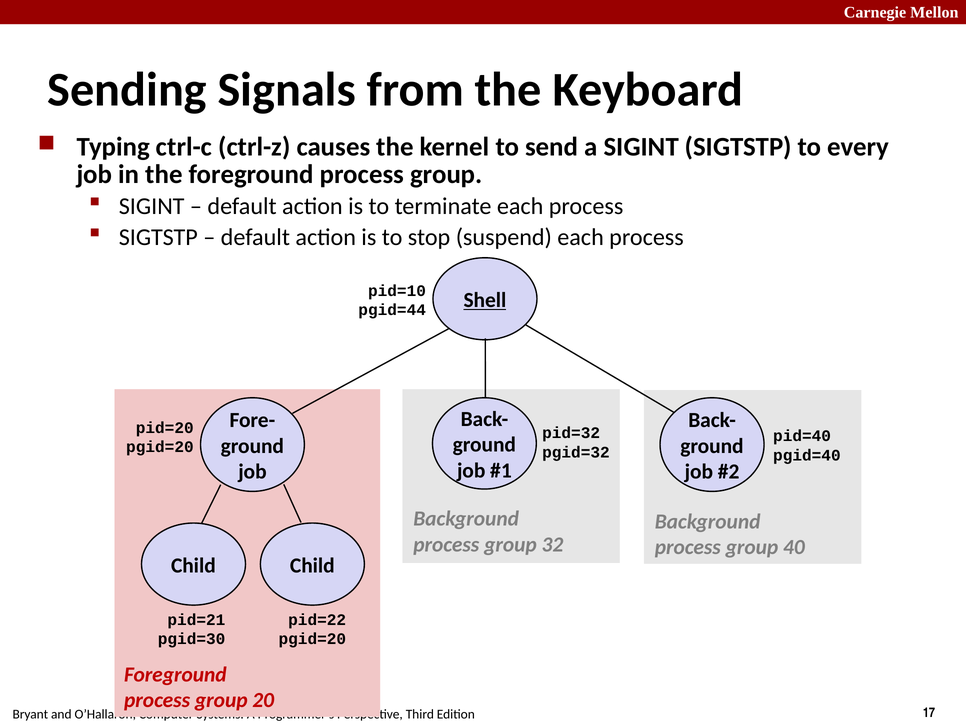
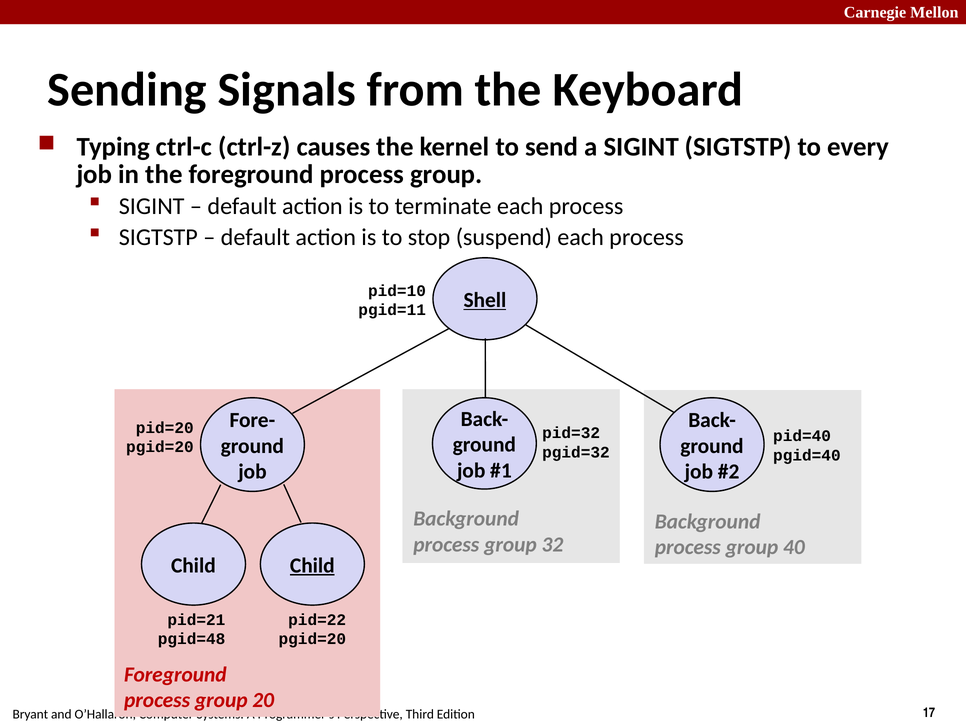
pgid=44: pgid=44 -> pgid=11 (392, 310)
Child underline: none -> present (312, 565)
pgid=30: pgid=30 -> pgid=48 (192, 639)
